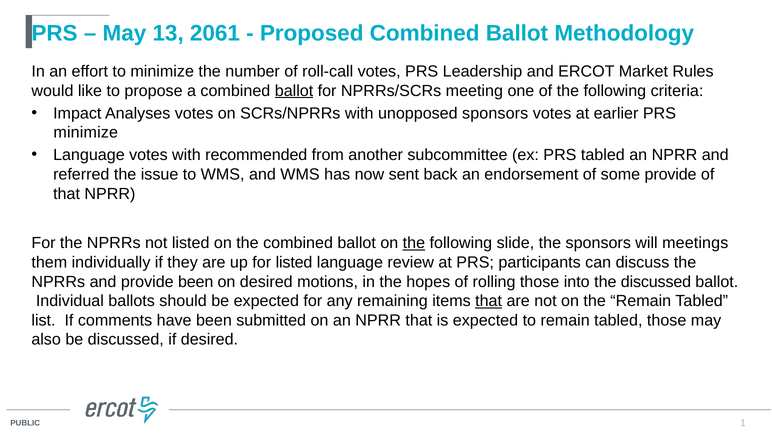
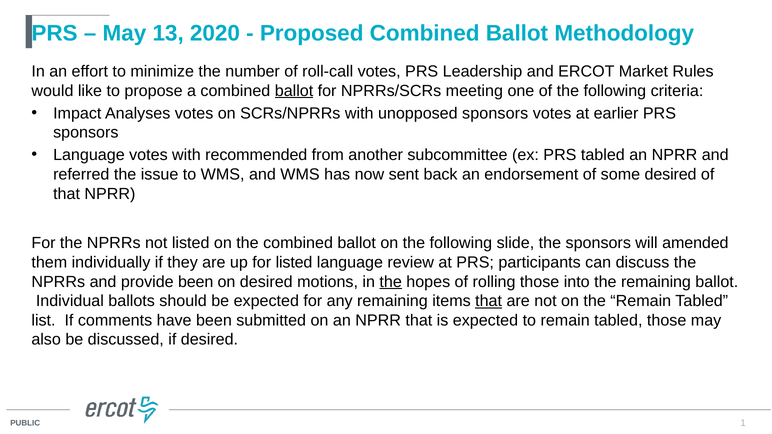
2061: 2061 -> 2020 (215, 33)
minimize: minimize -> sponsors (86, 133)
some provide: provide -> desired (671, 174)
the underline: present -> none (414, 243)
meetings: meetings -> amended (695, 243)
the underline: none -> present (391, 282)
the discussed: discussed -> remaining (656, 282)
